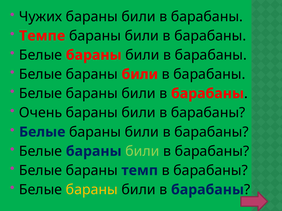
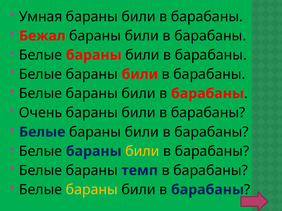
Чужих: Чужих -> Умная (41, 17)
Темпе: Темпе -> Бежал (42, 36)
били colour: light green -> yellow (142, 152)
